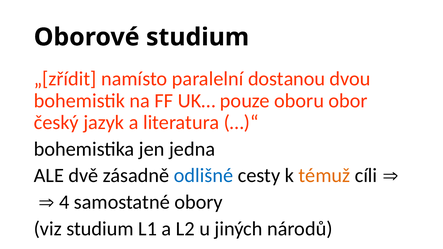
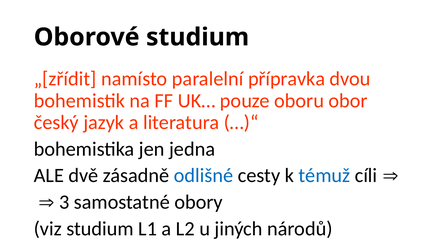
dostanou: dostanou -> přípravka (287, 79)
témuž colour: orange -> blue (324, 176)
4: 4 -> 3 (64, 202)
